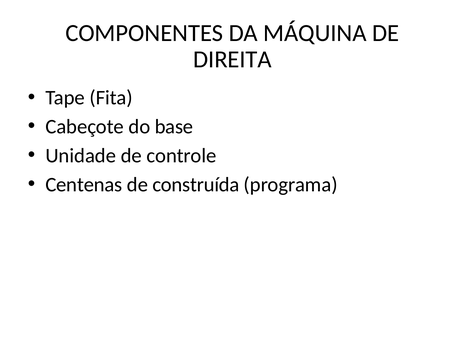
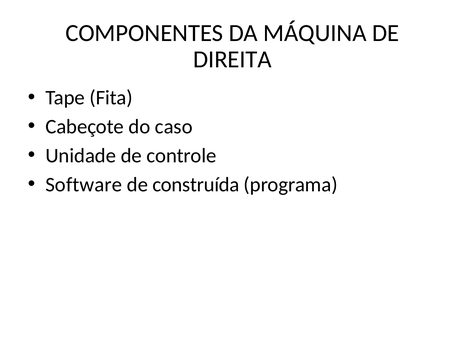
base: base -> caso (174, 126)
Centenas: Centenas -> Software (84, 184)
